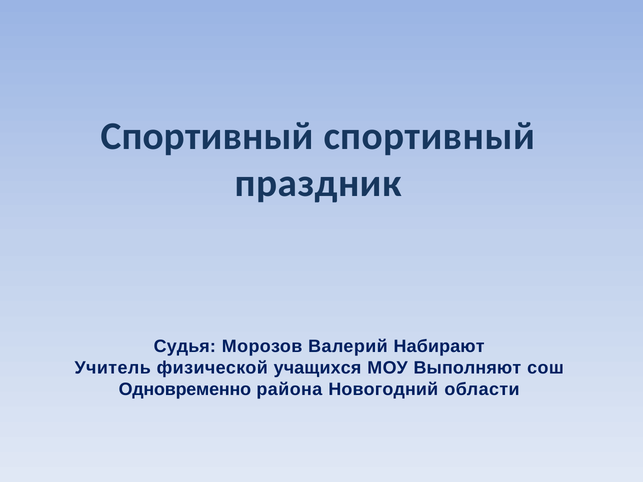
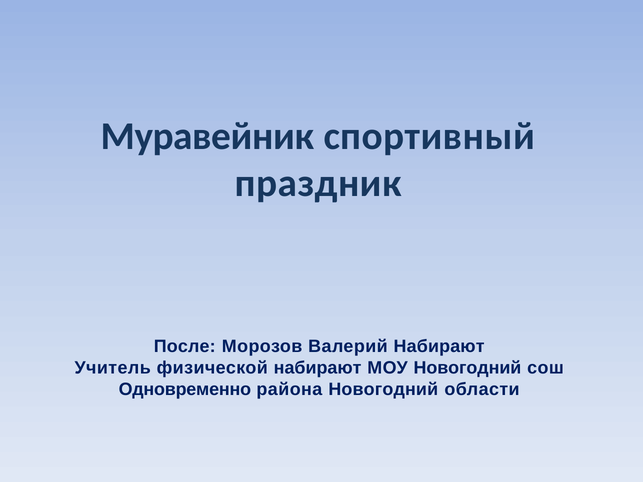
Спортивный: Спортивный -> Муравейник (207, 136)
Судья: Судья -> После (185, 347)
физической учащихся: учащихся -> набирают (318, 368)
МОУ Выполняют: Выполняют -> Новогодний (467, 368)
